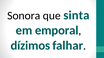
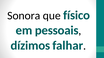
sinta: sinta -> físico (77, 15)
emporal: emporal -> pessoais (57, 31)
